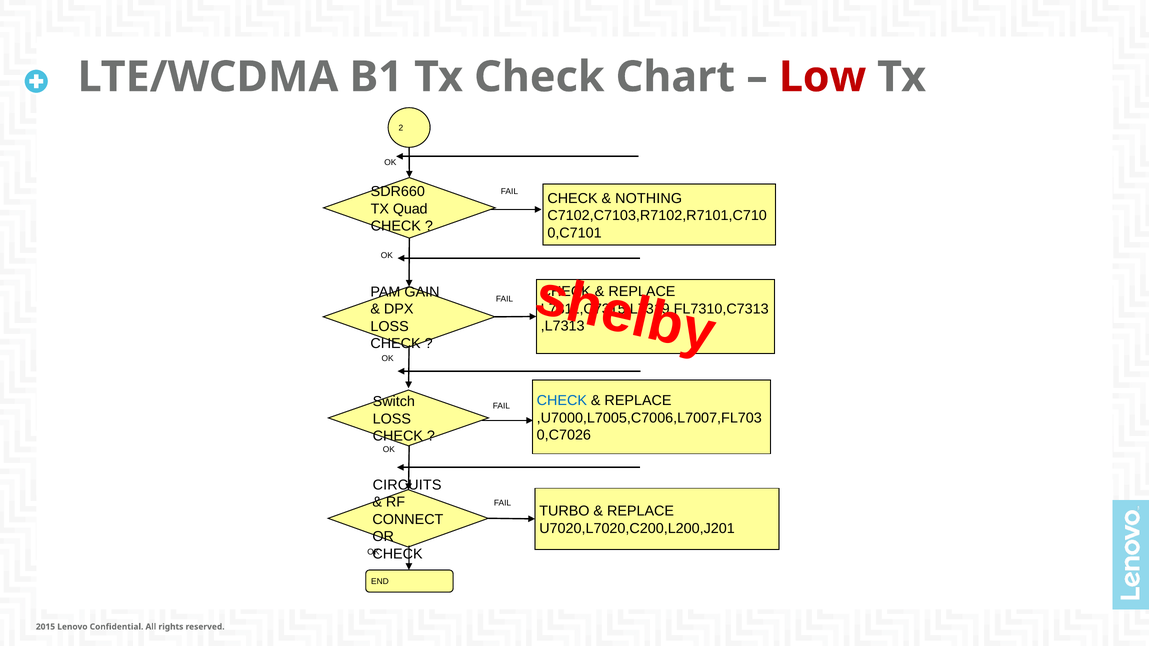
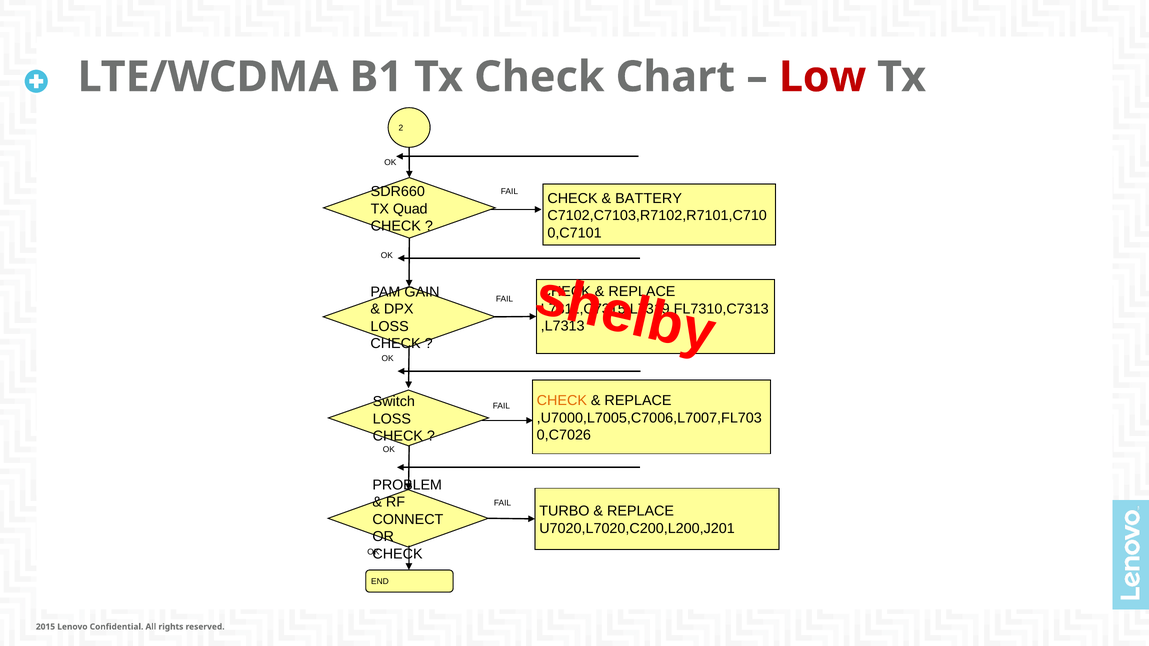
NOTHING: NOTHING -> BATTERY (649, 198)
CHECK colour: blue -> orange (562, 401)
CIRCUITS: CIRCUITS -> PROBLEM (407, 485)
